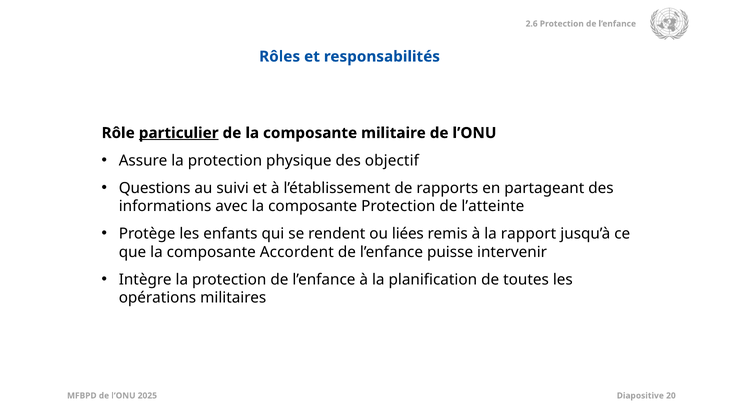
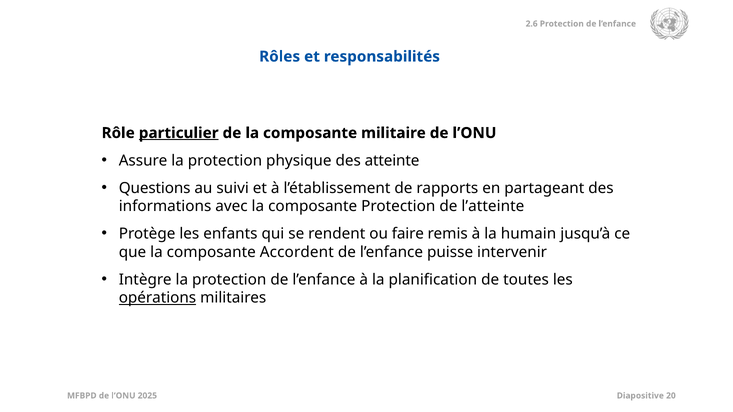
objectif: objectif -> atteinte (392, 161)
liées: liées -> faire (408, 234)
rapport: rapport -> humain (529, 234)
opérations underline: none -> present (157, 298)
